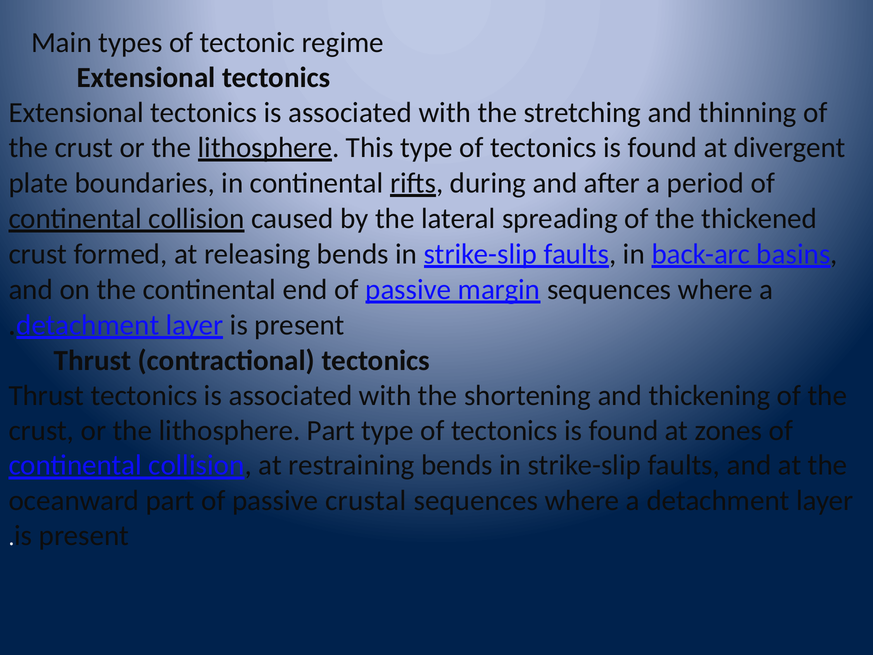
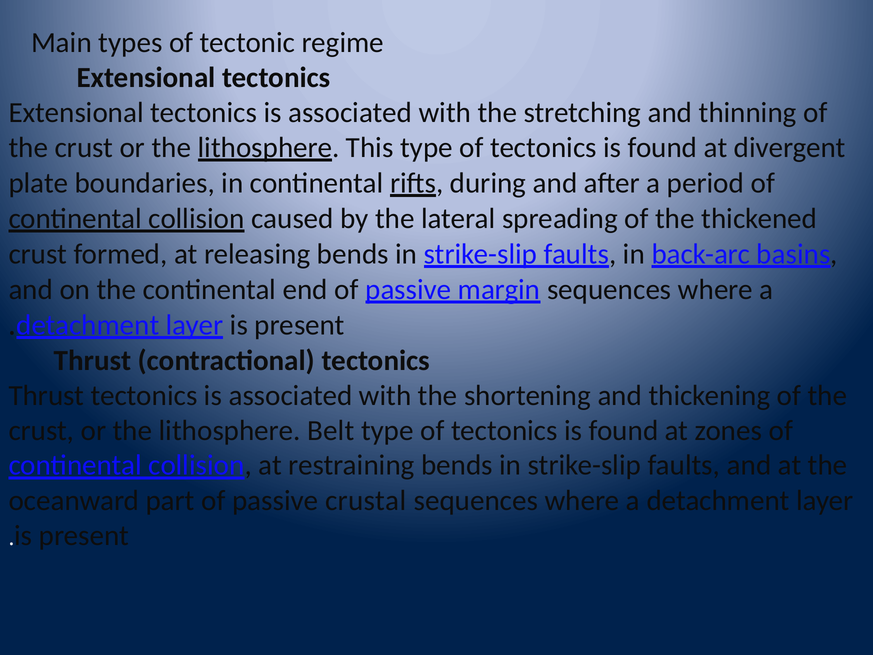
lithosphere Part: Part -> Belt (331, 430)
